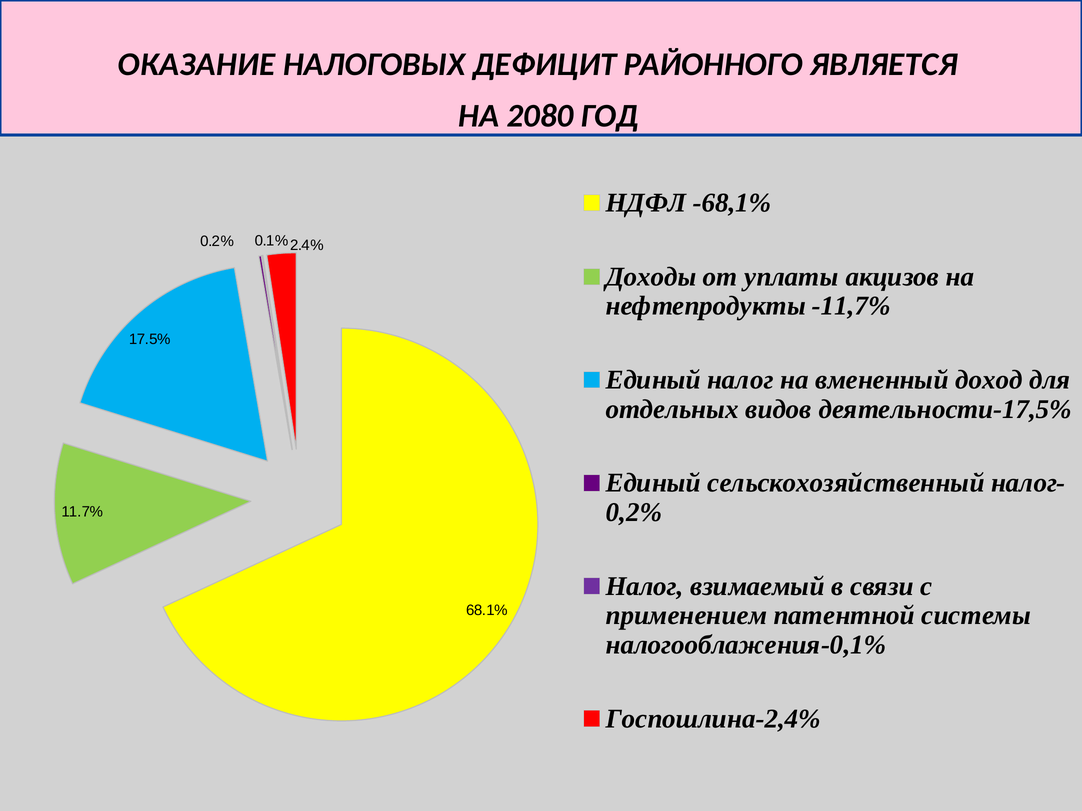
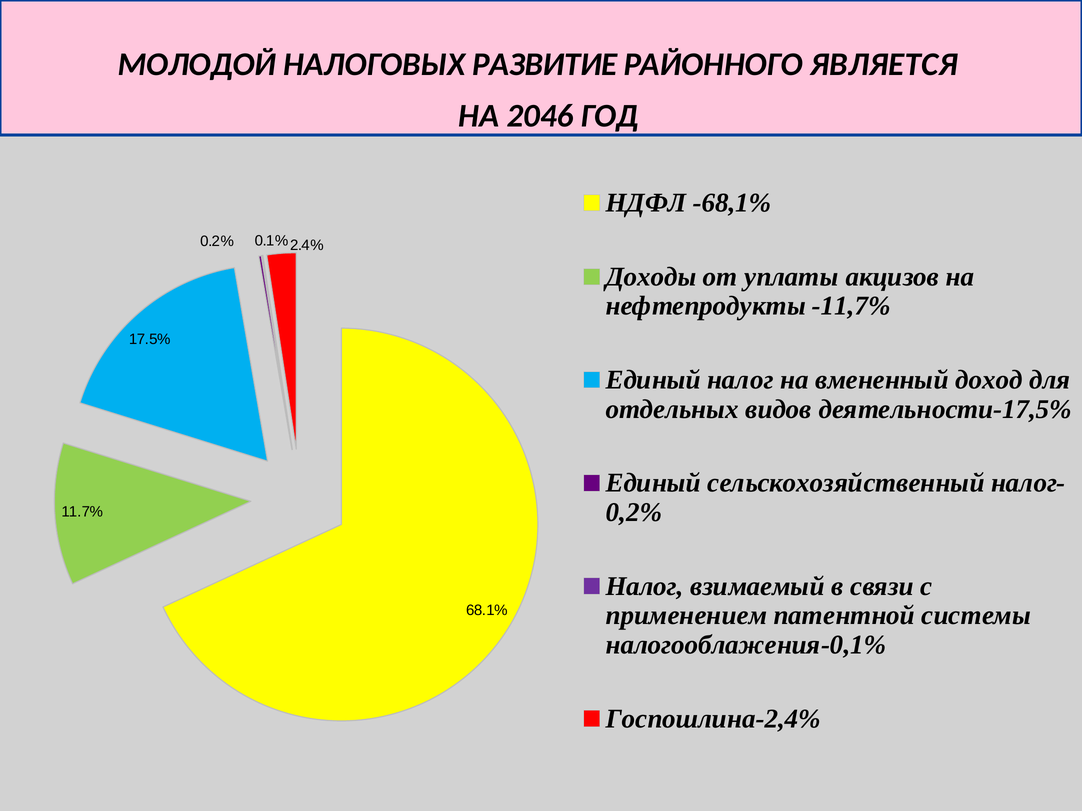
ОКАЗАНИЕ: ОКАЗАНИЕ -> МОЛОДОЙ (197, 64)
ДЕФИЦИТ: ДЕФИЦИТ -> РАЗВИТИЕ (545, 64)
2080: 2080 -> 2046 (540, 116)
